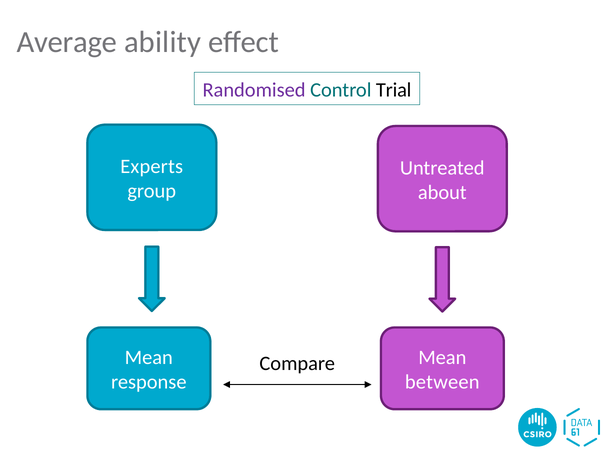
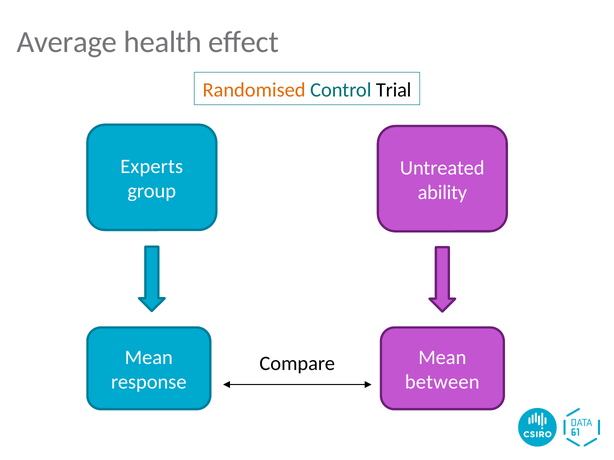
ability: ability -> health (163, 42)
Randomised colour: purple -> orange (254, 90)
about: about -> ability (442, 193)
